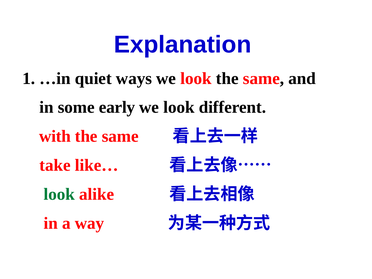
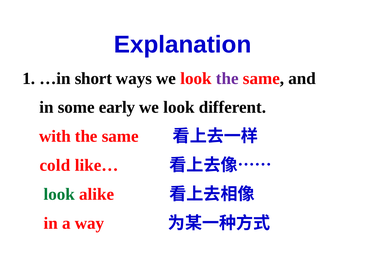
quiet: quiet -> short (93, 78)
the colour: black -> purple (227, 78)
take: take -> cold (55, 165)
